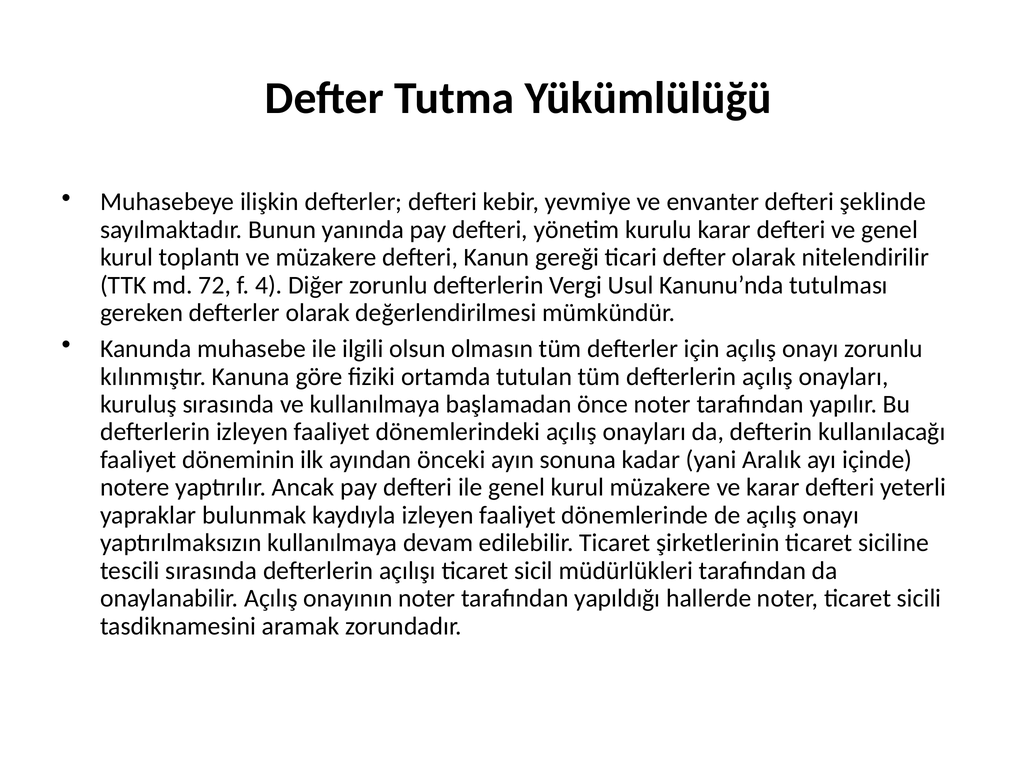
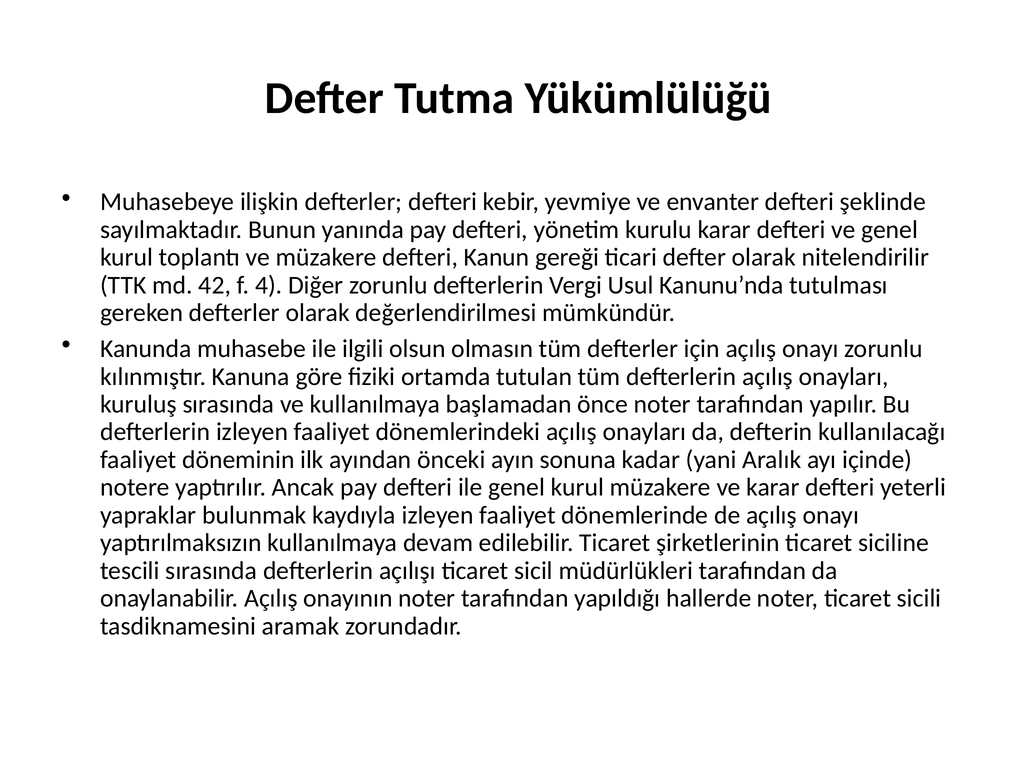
72: 72 -> 42 (215, 285)
